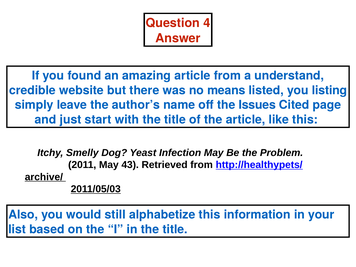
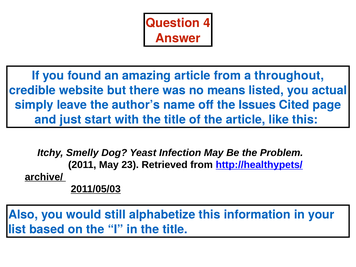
understand: understand -> throughout (289, 76)
listing: listing -> actual (329, 90)
43: 43 -> 23 (130, 165)
